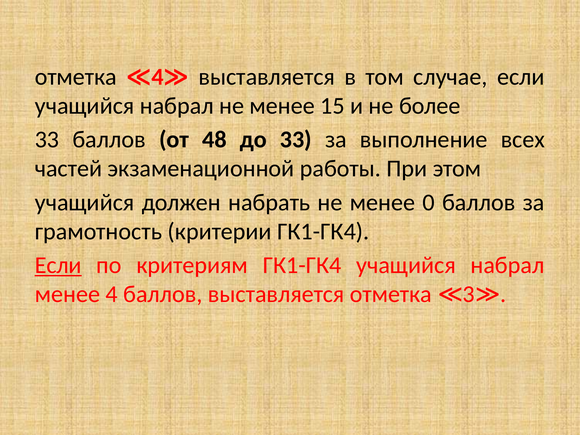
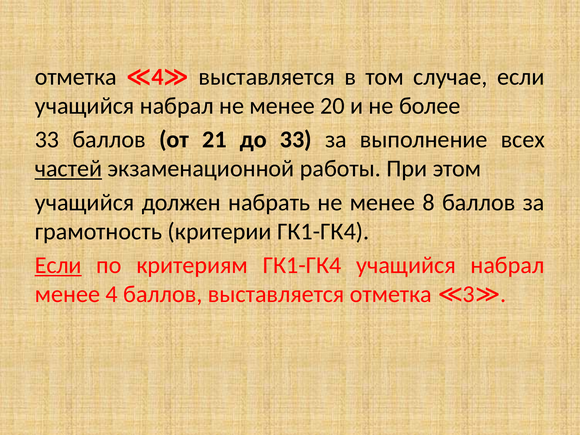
15: 15 -> 20 (333, 106)
48: 48 -> 21 (214, 140)
частей underline: none -> present (68, 169)
0: 0 -> 8 (429, 202)
